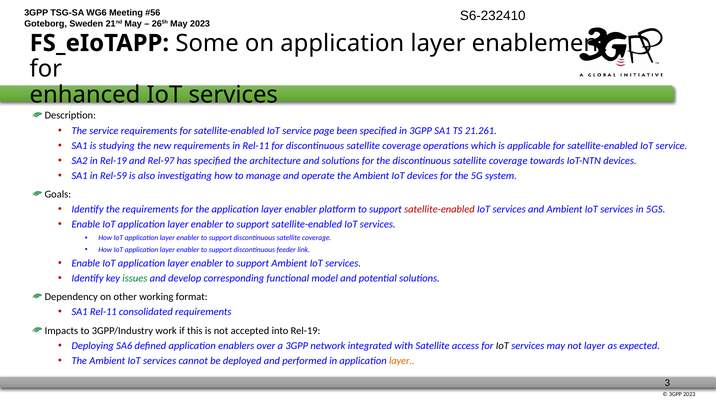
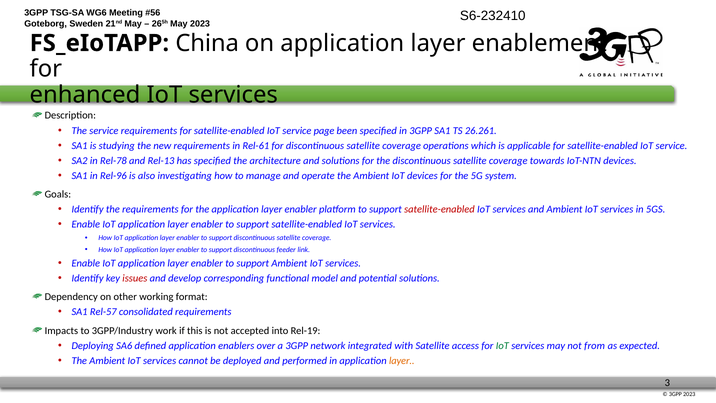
Some: Some -> China (207, 43)
21.261: 21.261 -> 26.261 (481, 130)
in Rel-11: Rel-11 -> Rel-61 (256, 145)
in Rel-19: Rel-19 -> Rel-78 (113, 161)
Rel-97: Rel-97 -> Rel-13 (161, 161)
Rel-59: Rel-59 -> Rel-96 (113, 176)
issues colour: green -> red (135, 278)
SA1 Rel-11: Rel-11 -> Rel-57 (103, 312)
IoT colour: black -> green (502, 345)
not layer: layer -> from (595, 345)
